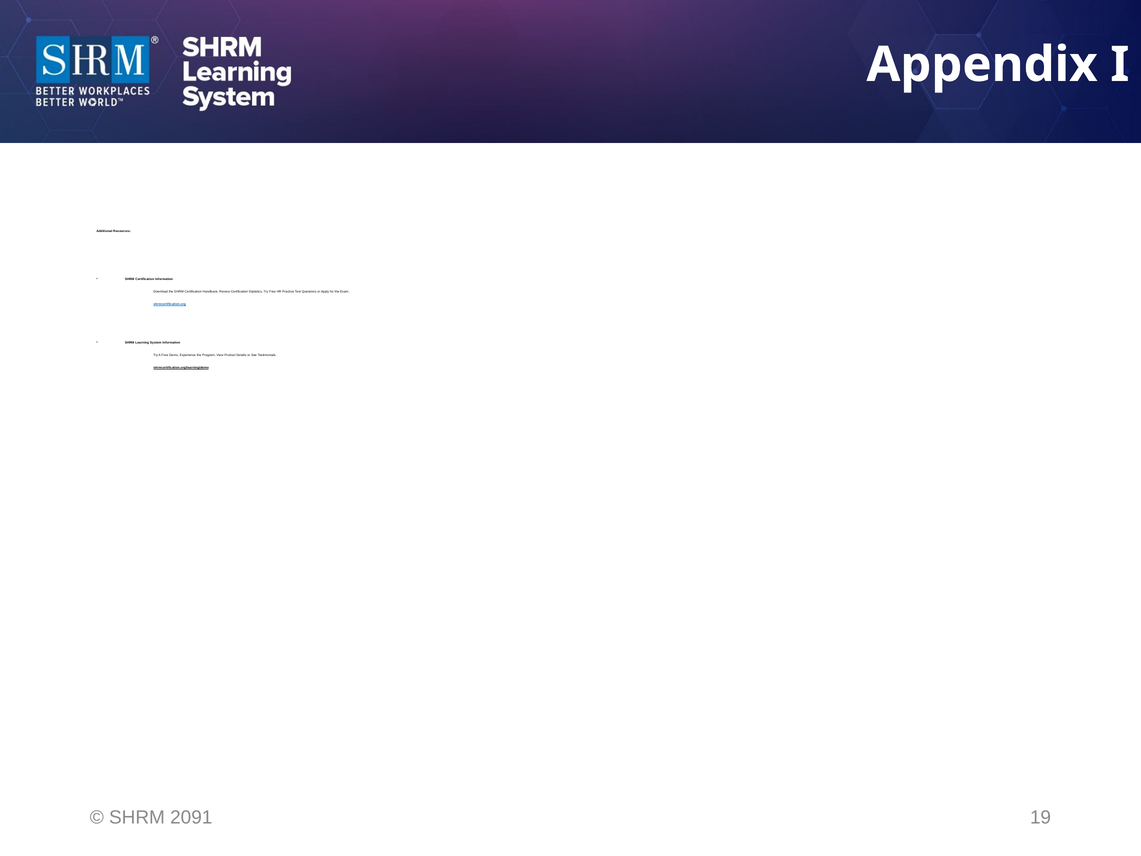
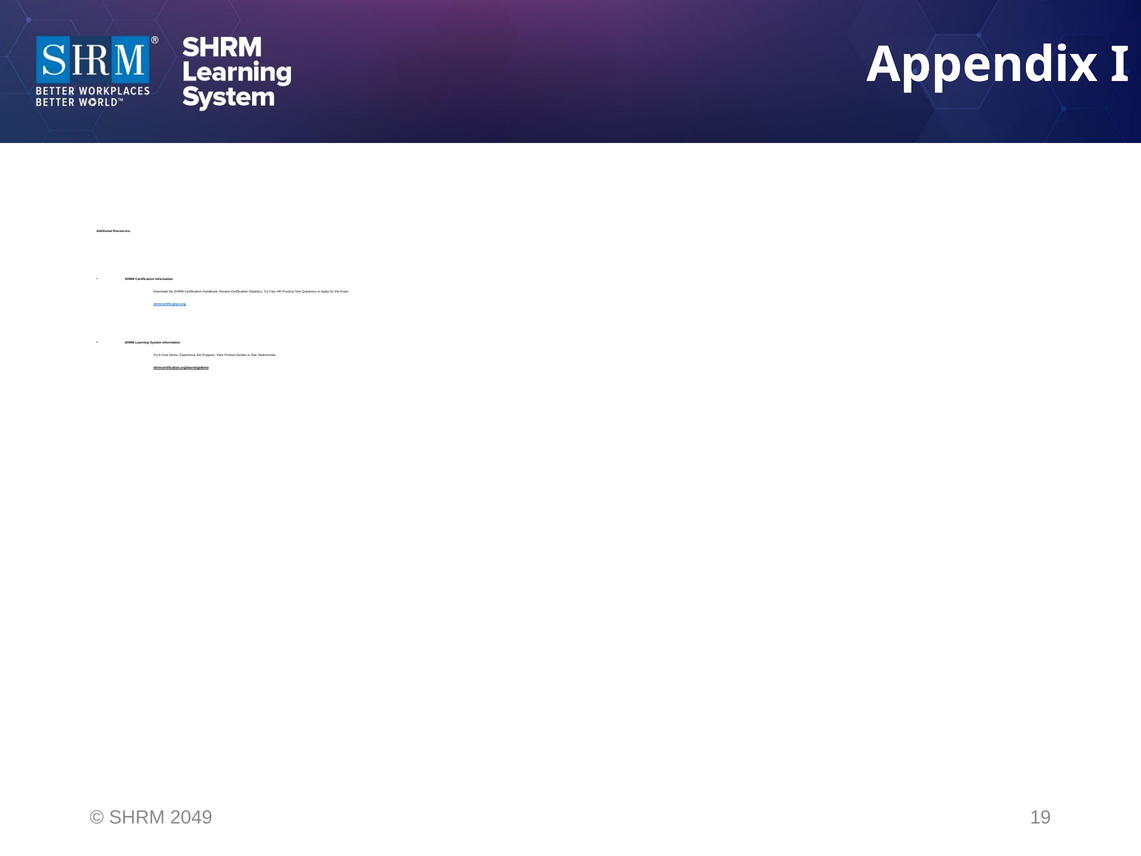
2091: 2091 -> 2049 (191, 817)
